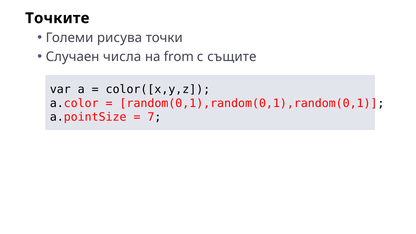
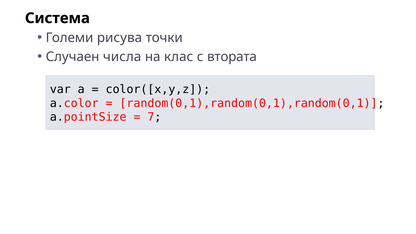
Точките: Точките -> Система (57, 18)
from: from -> клас (179, 57)
същите: същите -> втората (232, 57)
